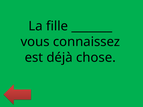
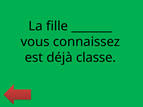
chose: chose -> classe (96, 58)
